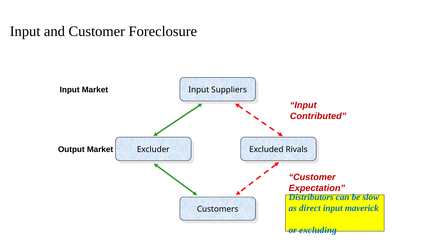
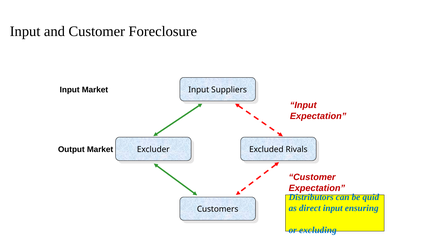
Contributed: Contributed -> Expectation (318, 116)
slow: slow -> quid (371, 197)
maverick: maverick -> ensuring (362, 208)
